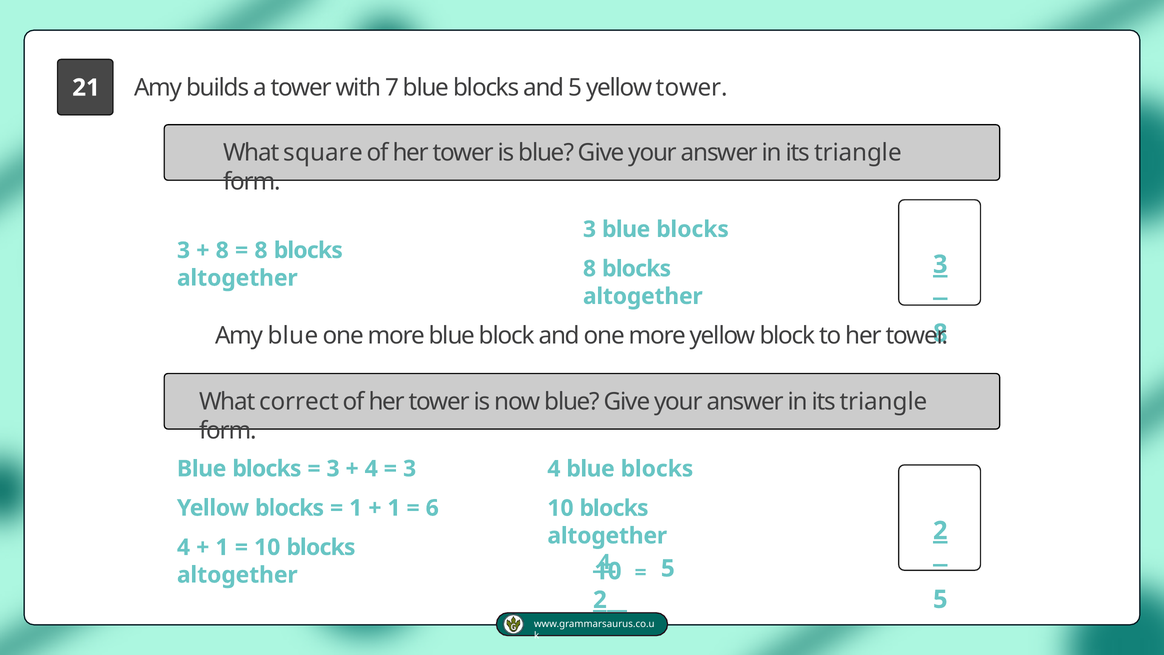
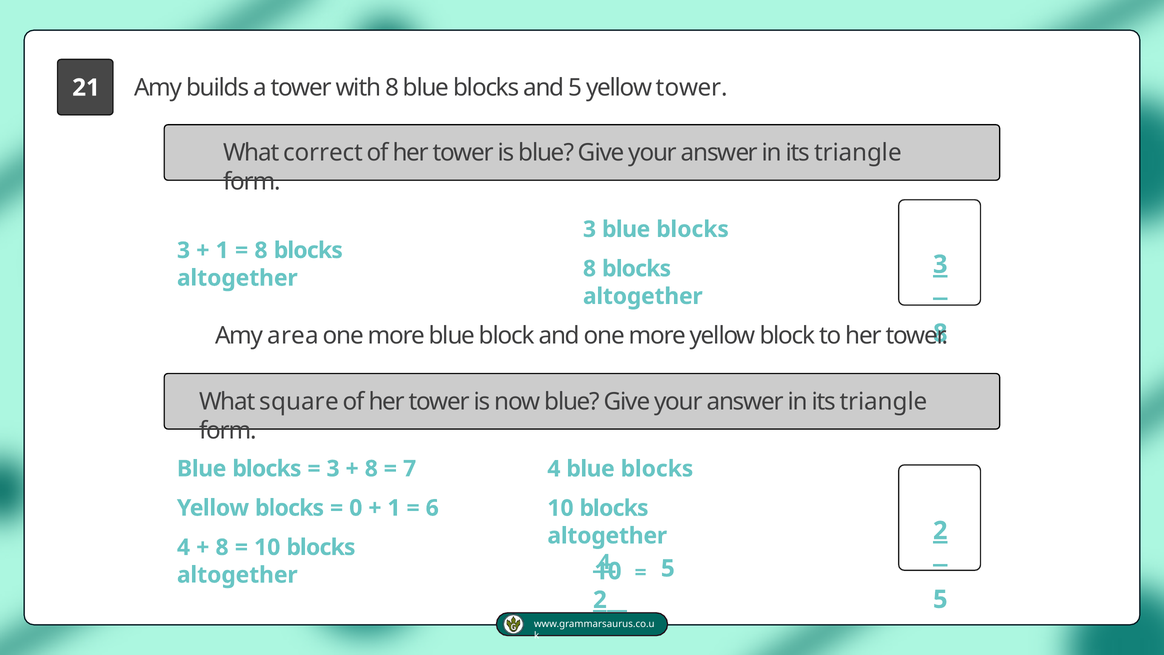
with 7: 7 -> 8 (392, 88)
square: square -> correct (323, 153)
8: 8 -> 1 (222, 250)
Amy blue: blue -> area (293, 335)
correct: correct -> square (299, 401)
4: 4 -> 8 (371, 469)
3: 3 -> 7 (410, 469)
1: 1 -> 0 (356, 508)
1: 1 -> 8 (222, 547)
